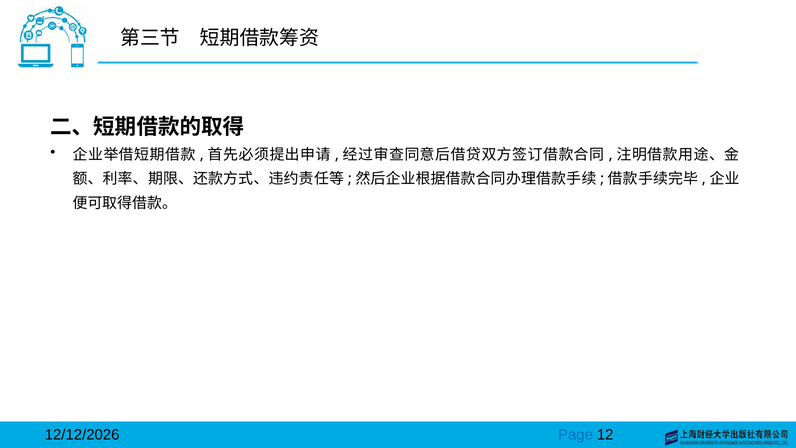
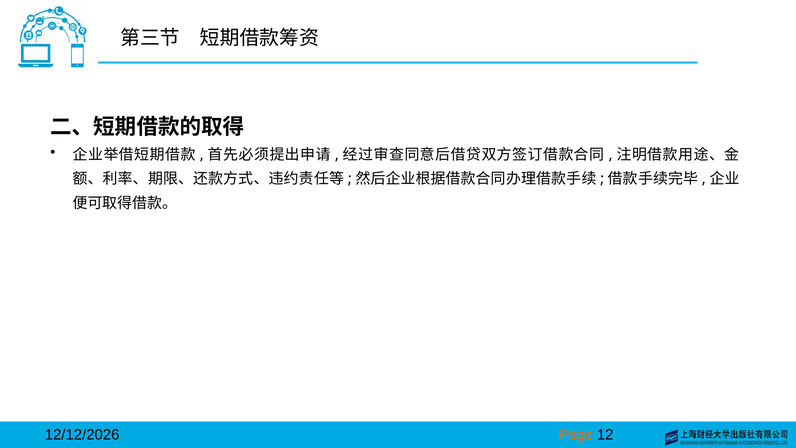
Page colour: blue -> orange (575, 435)
